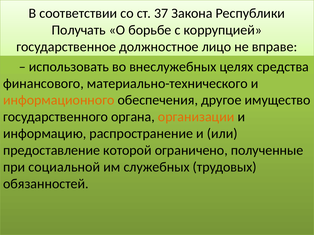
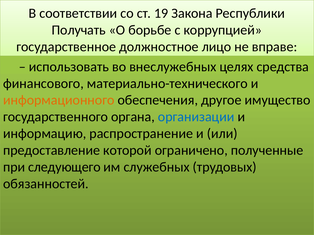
37: 37 -> 19 (161, 13)
организации colour: orange -> blue (196, 117)
социальной: социальной -> следующего (64, 167)
